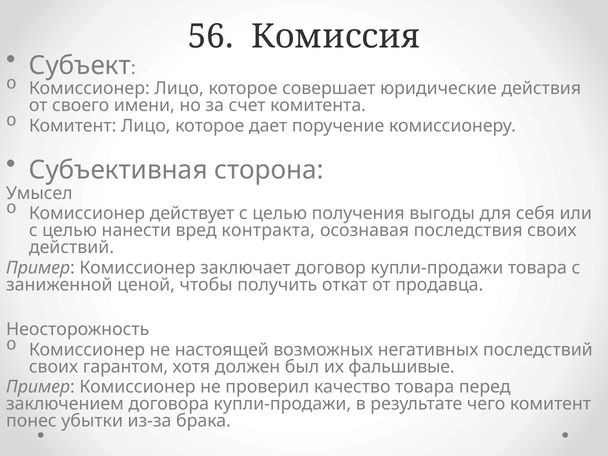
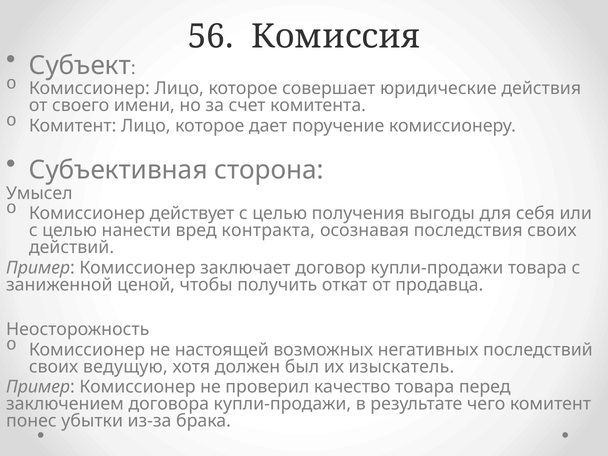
гарантом: гарантом -> ведущую (125, 367)
фальшивые: фальшивые -> изыскатель (401, 367)
